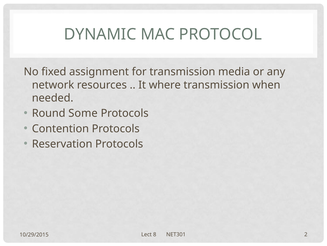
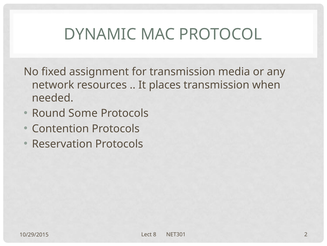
where: where -> places (165, 85)
